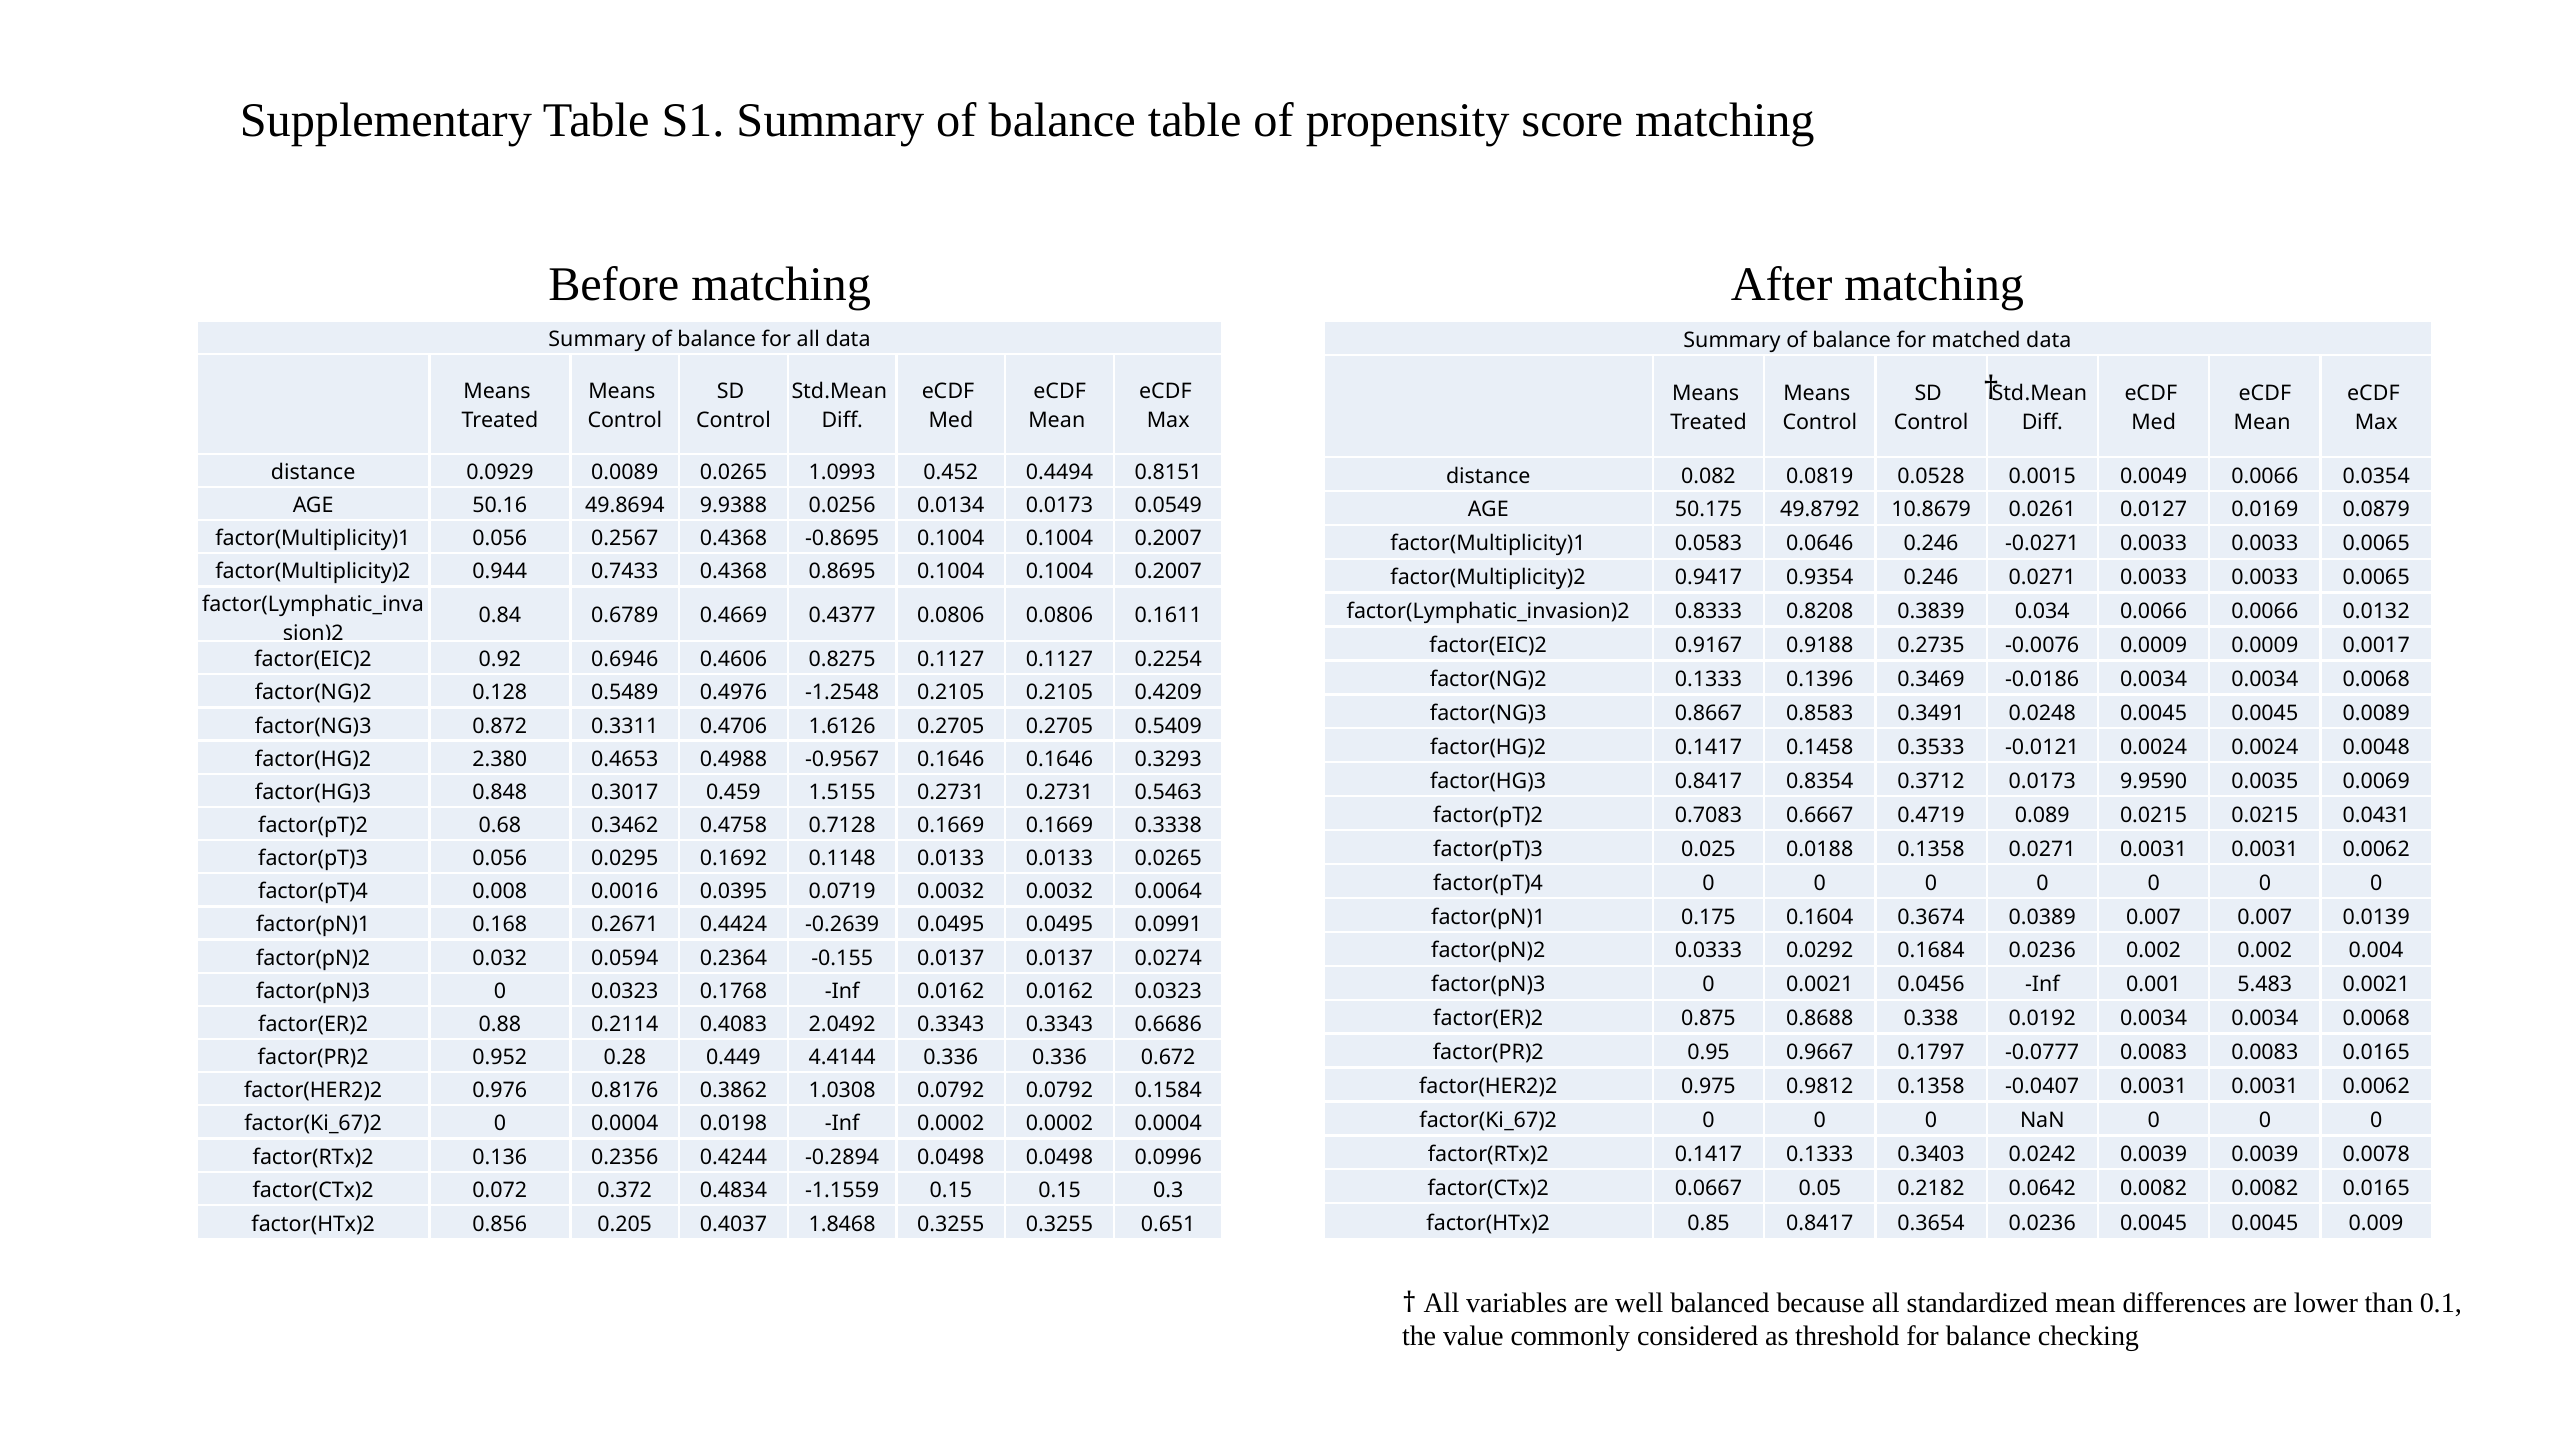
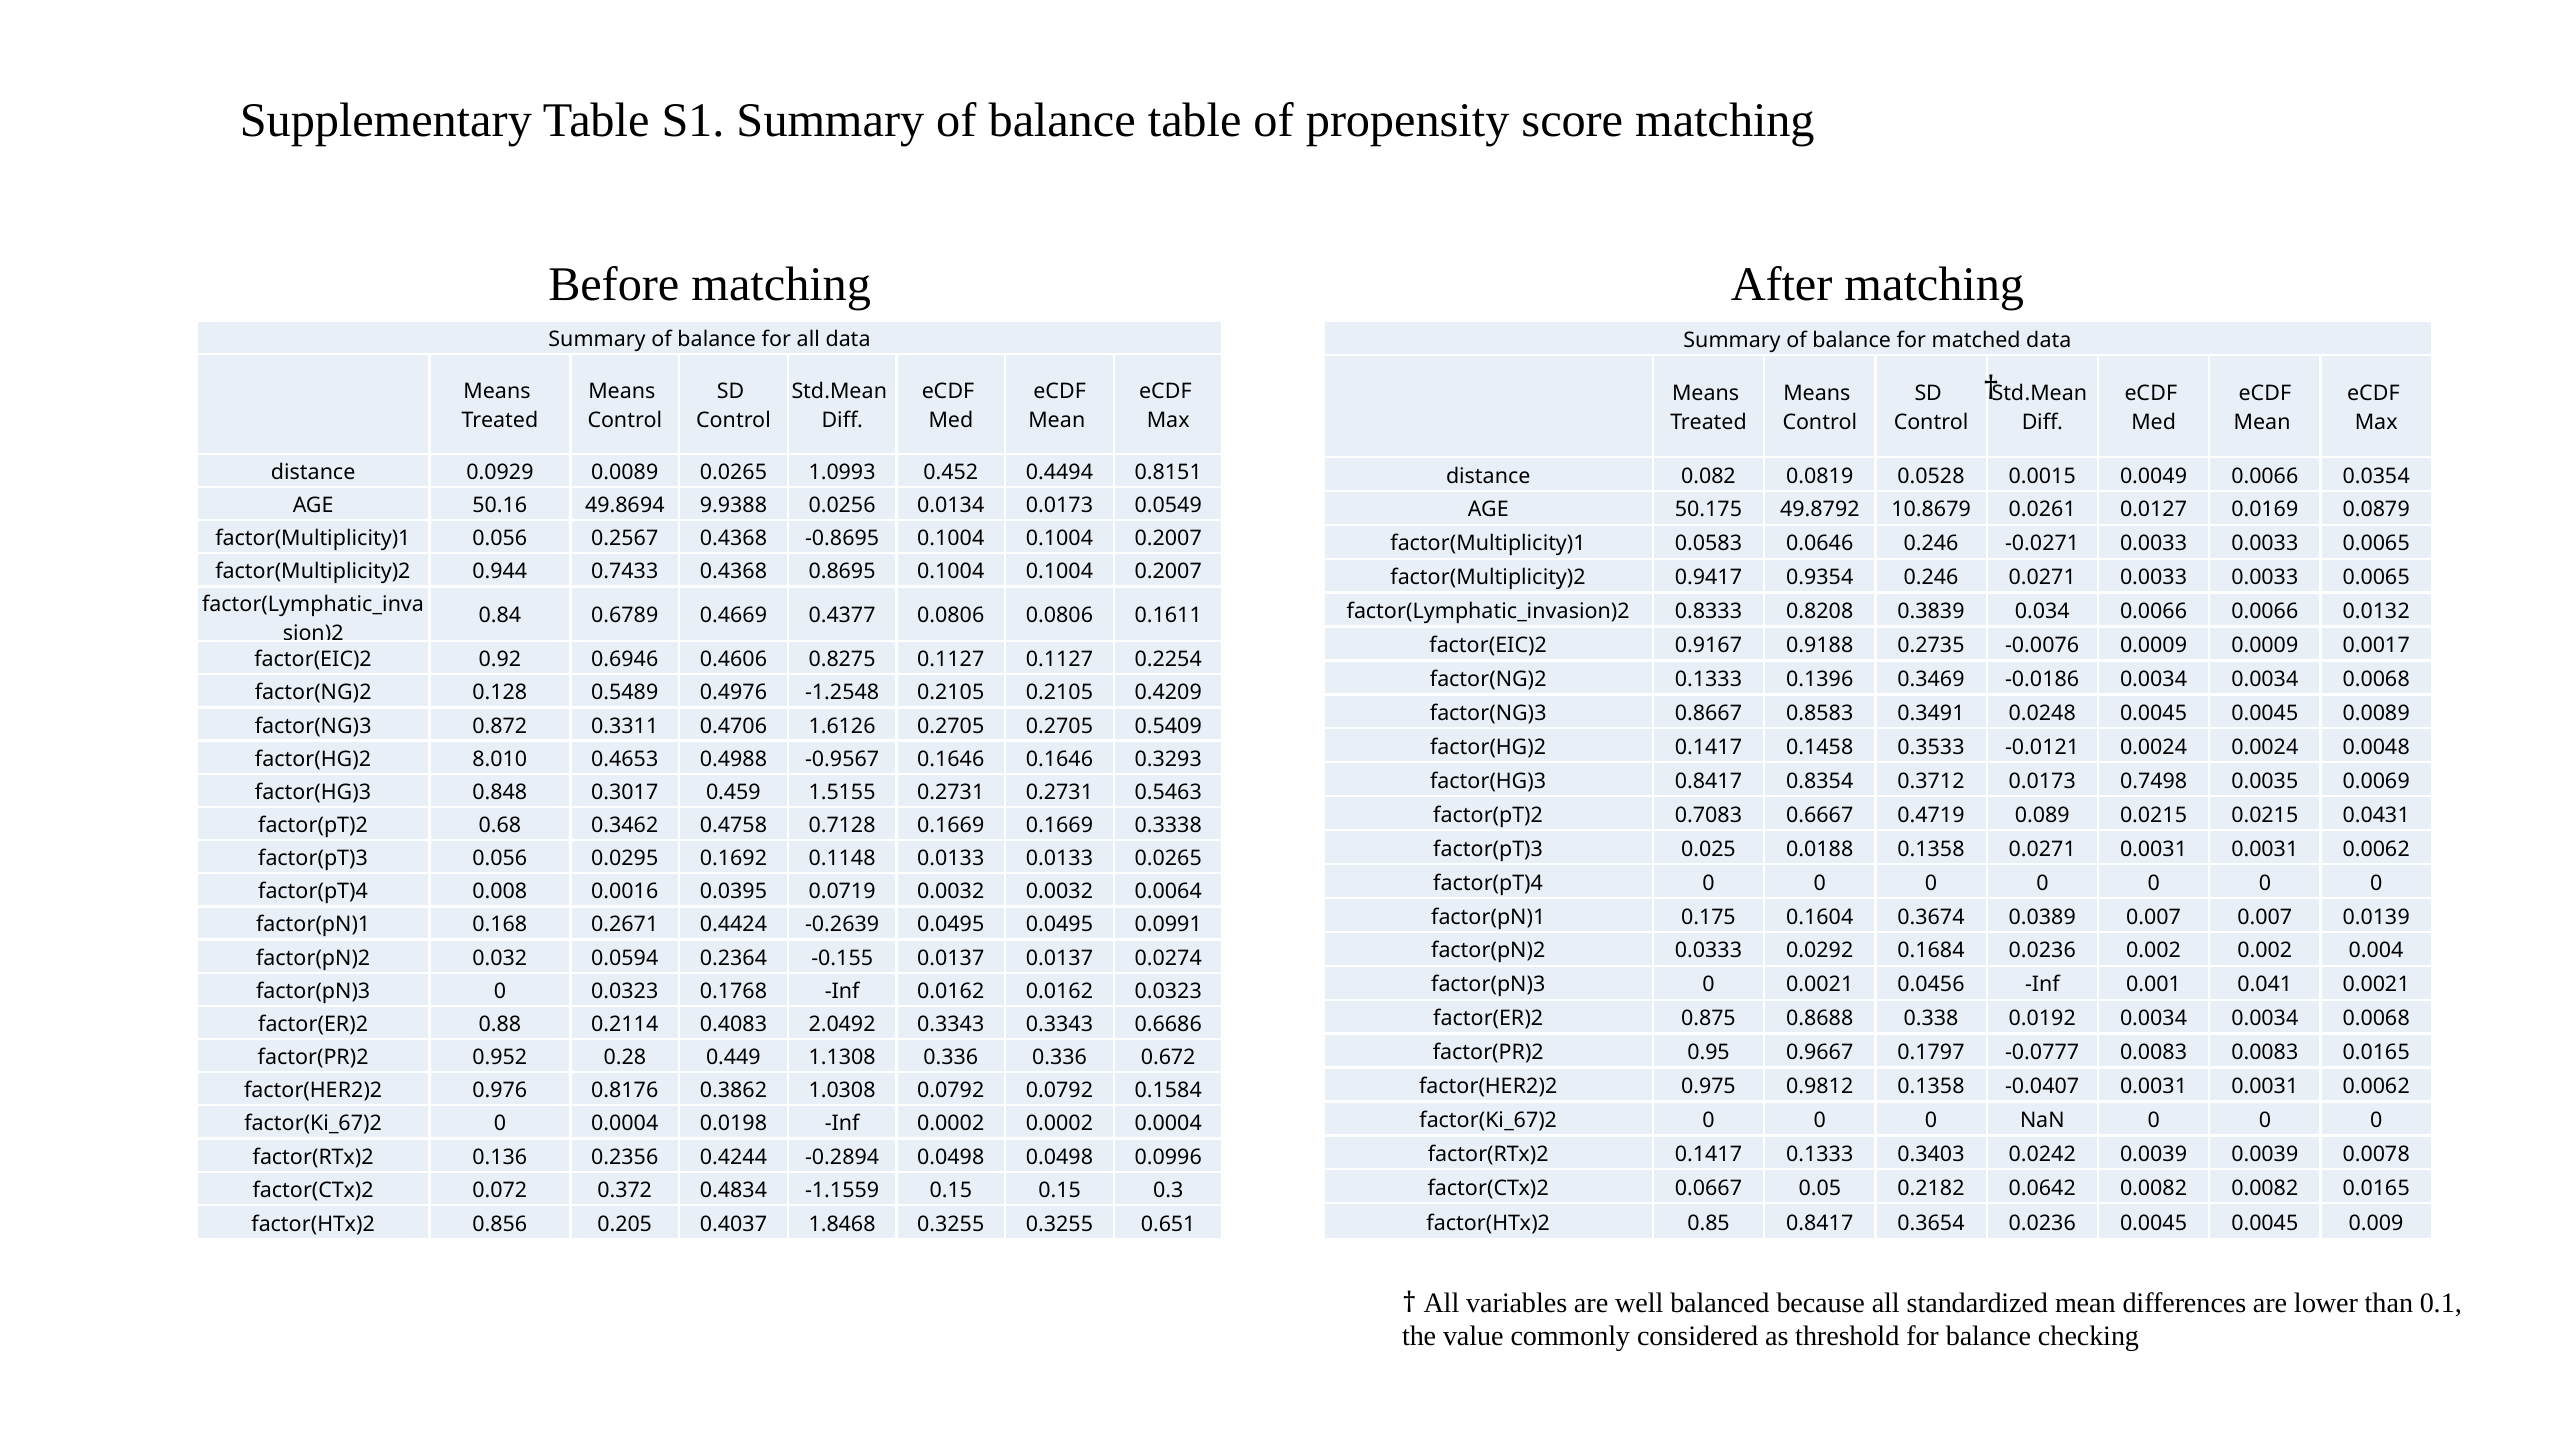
2.380: 2.380 -> 8.010 (500, 759)
9.9590: 9.9590 -> 0.7498 (2154, 781)
5.483: 5.483 -> 0.041 (2265, 985)
4.4144: 4.4144 -> 1.1308 (842, 1058)
